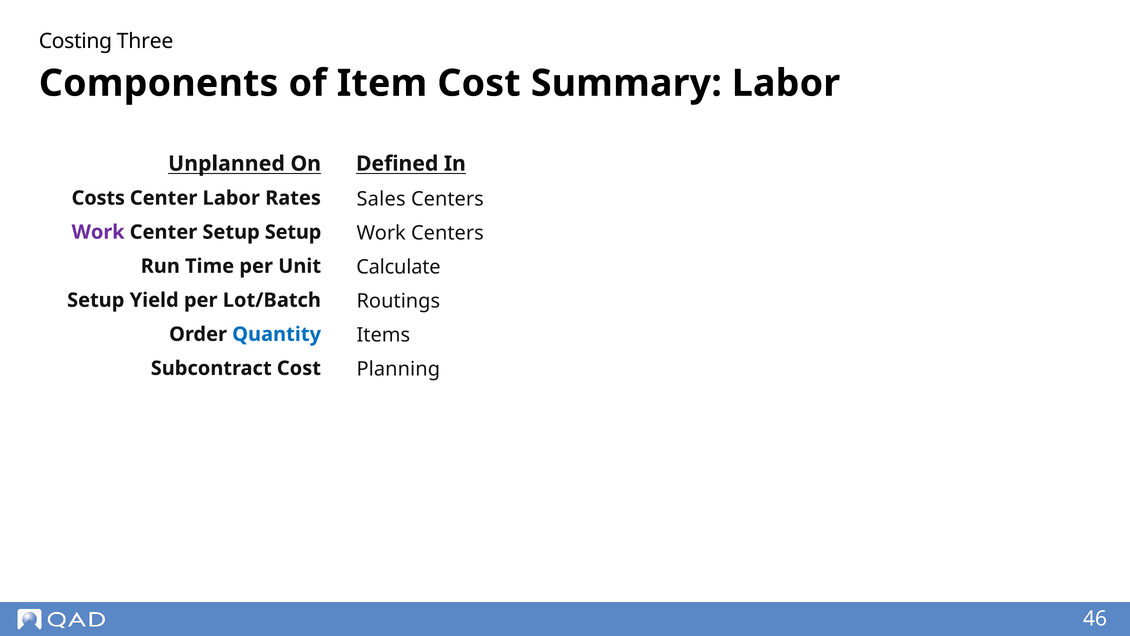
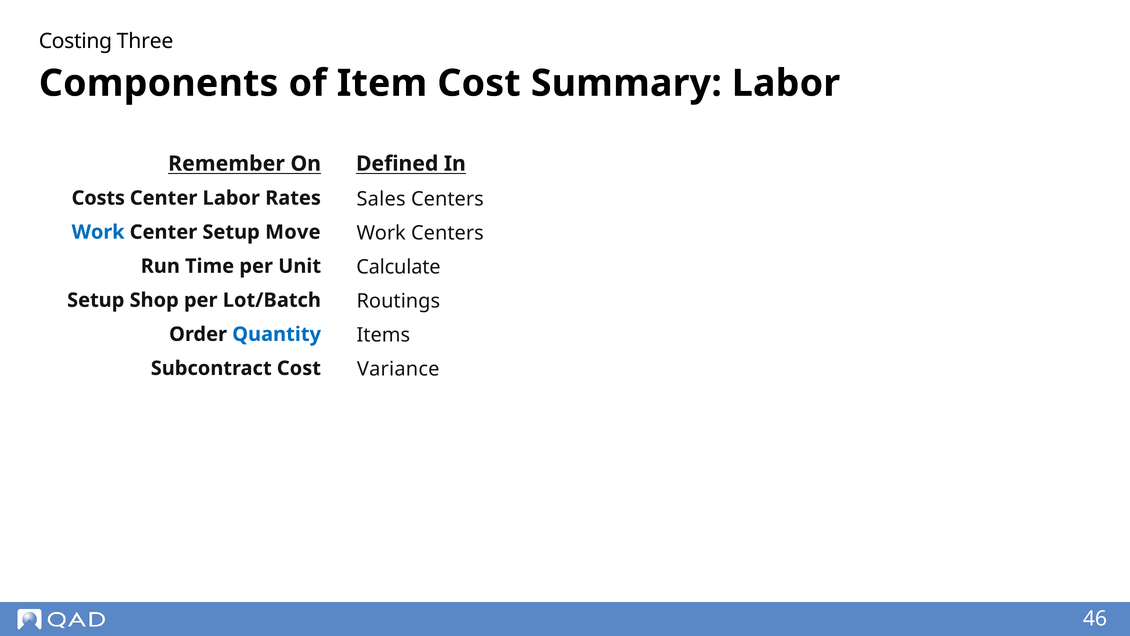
Unplanned: Unplanned -> Remember (226, 164)
Work colour: purple -> blue (98, 232)
Setup Setup: Setup -> Move (293, 232)
Yield: Yield -> Shop (154, 300)
Planning: Planning -> Variance (398, 369)
